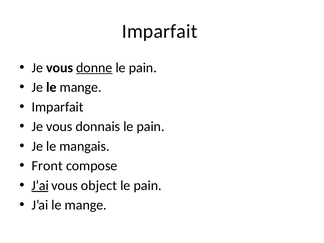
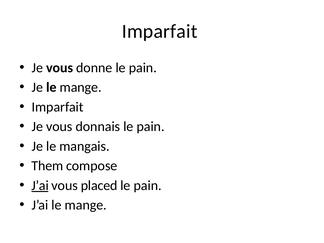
donne underline: present -> none (94, 68)
Front: Front -> Them (47, 166)
object: object -> placed (99, 185)
